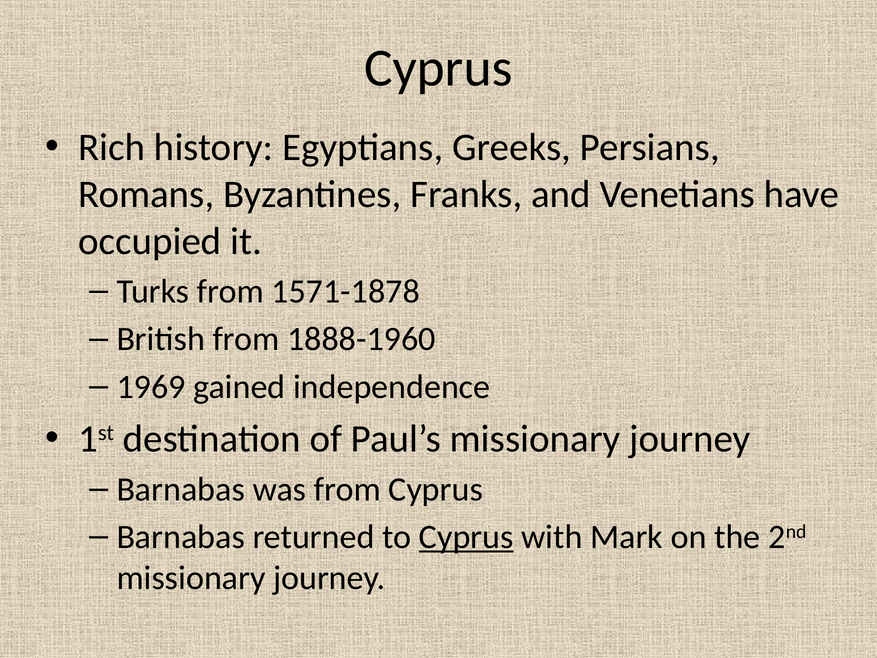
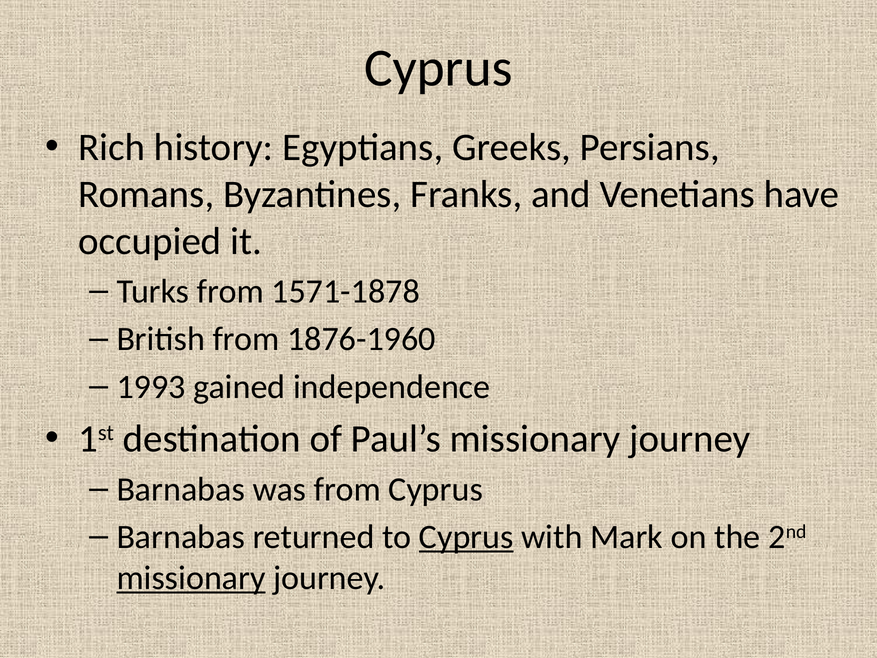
1888-1960: 1888-1960 -> 1876-1960 (361, 339)
1969: 1969 -> 1993 (151, 387)
missionary underline: none -> present (191, 578)
